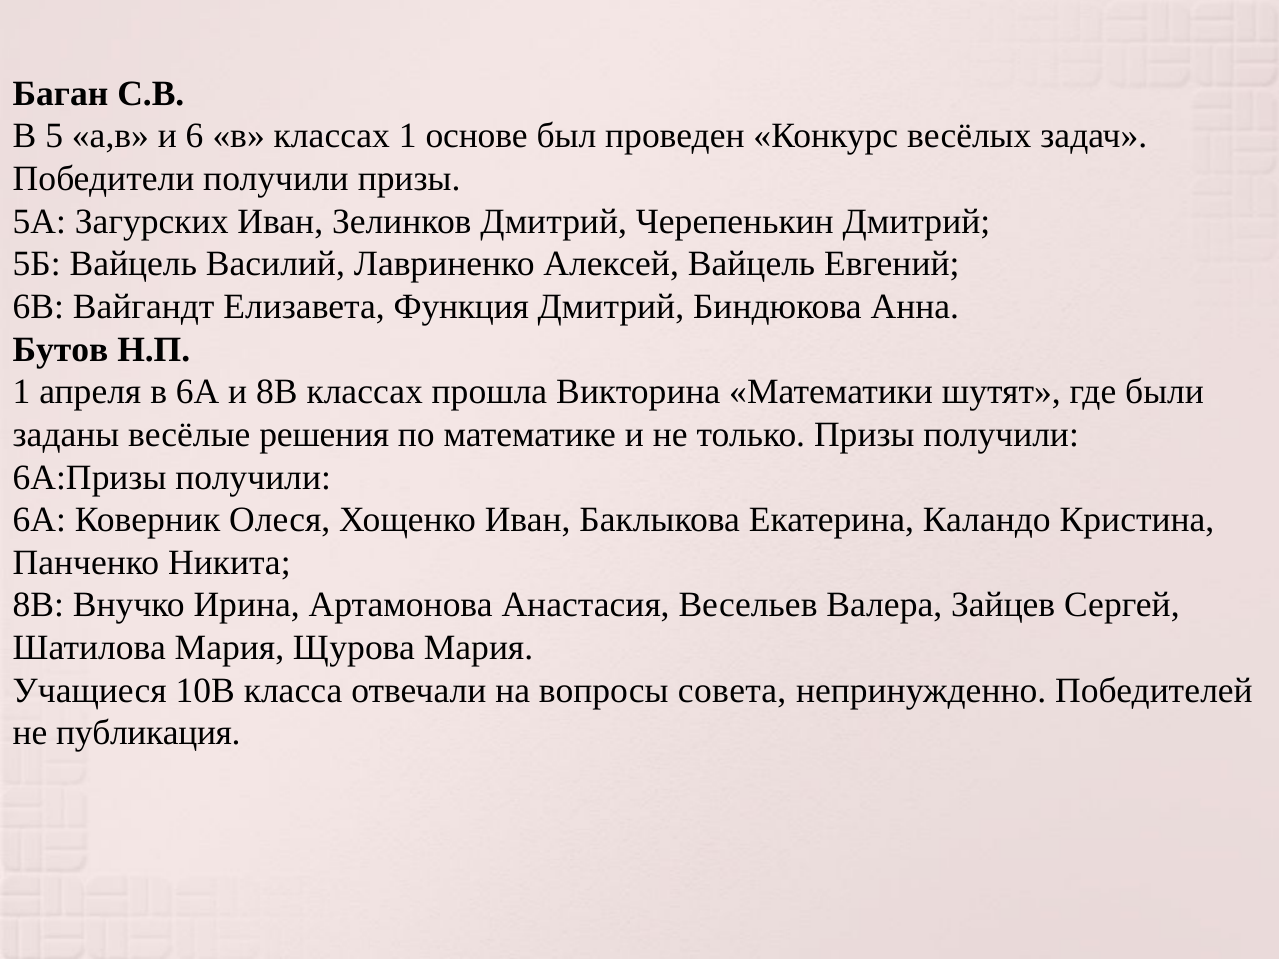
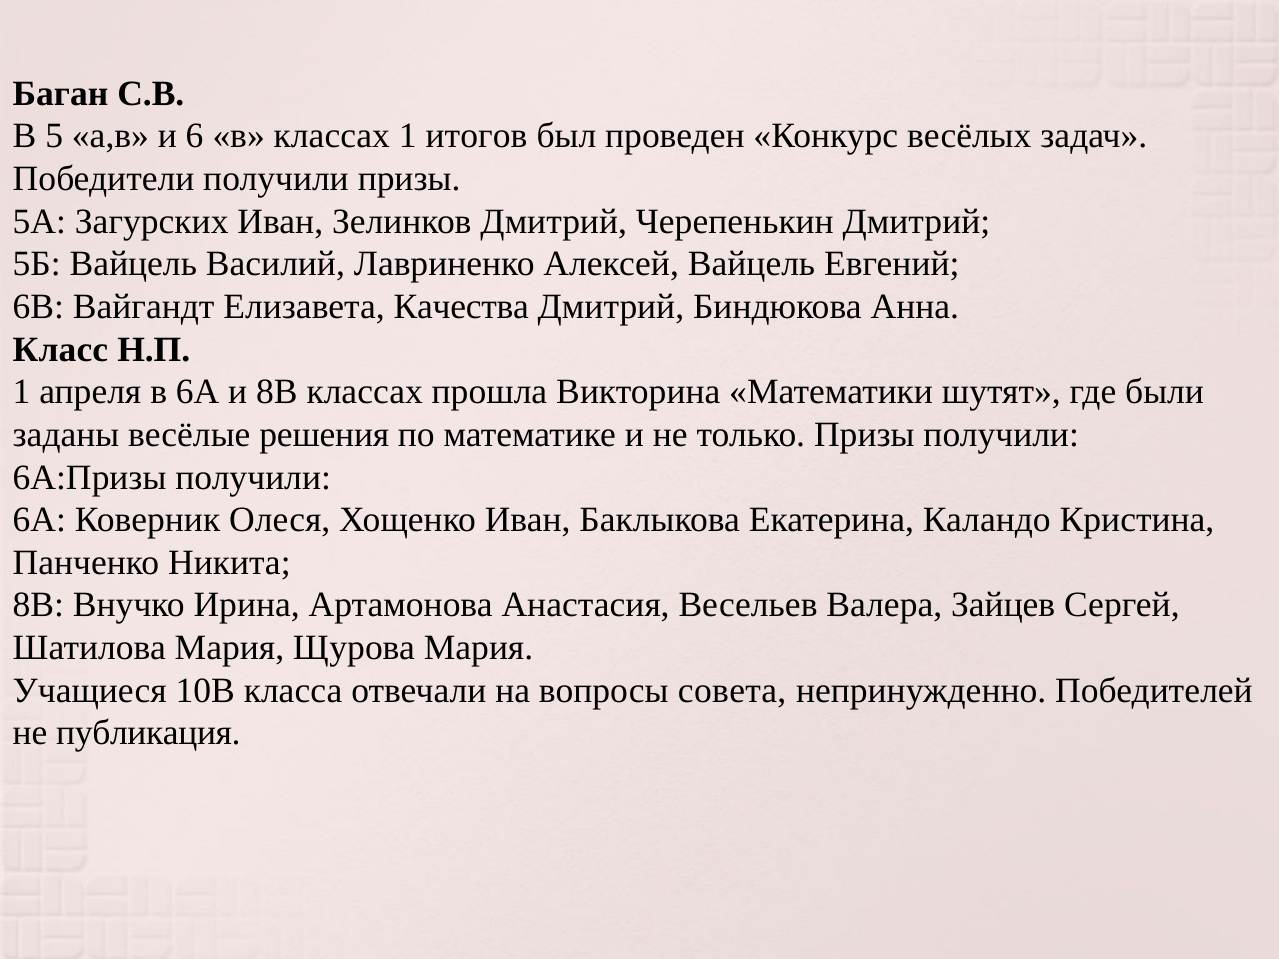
основе: основе -> итогов (477, 136)
Функция: Функция -> Качества (461, 307)
Бутов: Бутов -> Класс (60, 349)
